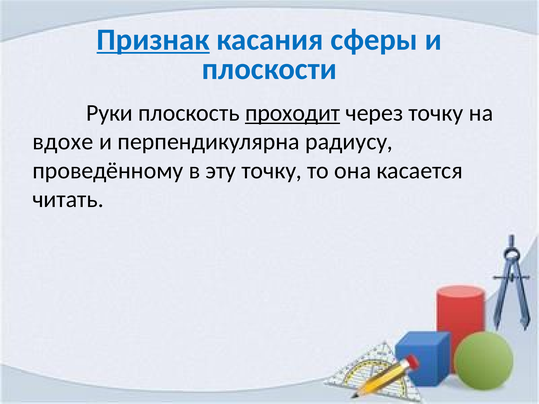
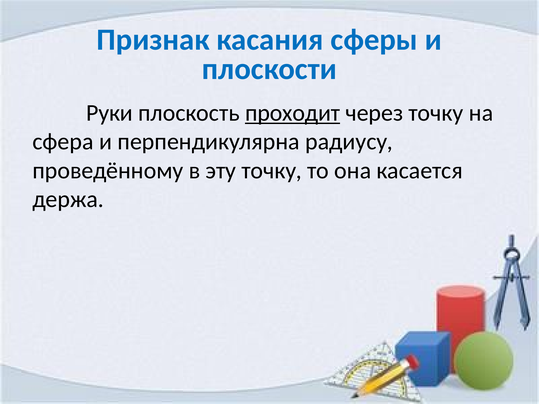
Признак underline: present -> none (153, 40)
вдохе: вдохе -> сфера (63, 142)
читать: читать -> держа (68, 199)
